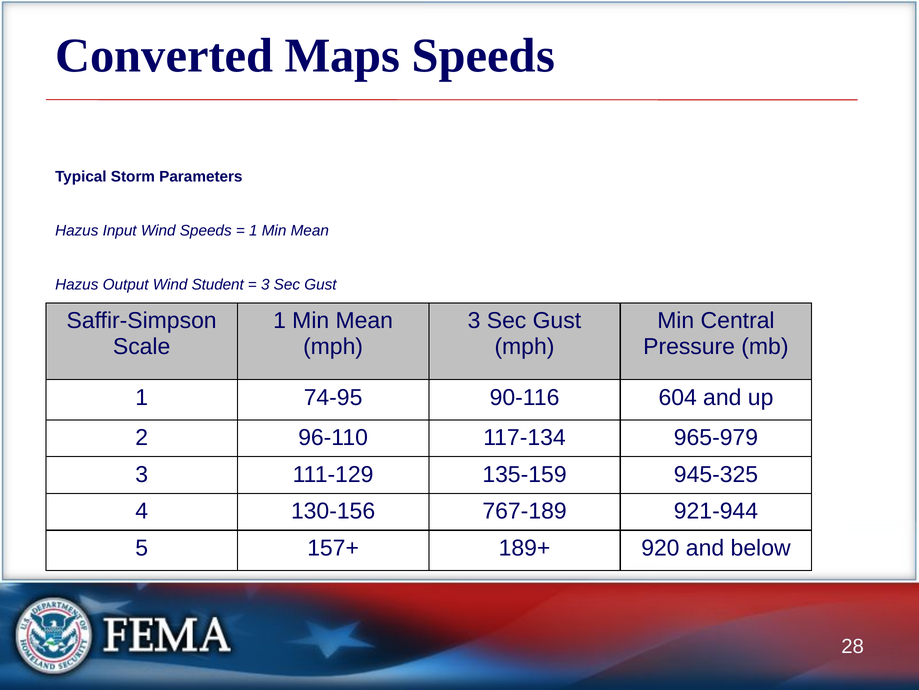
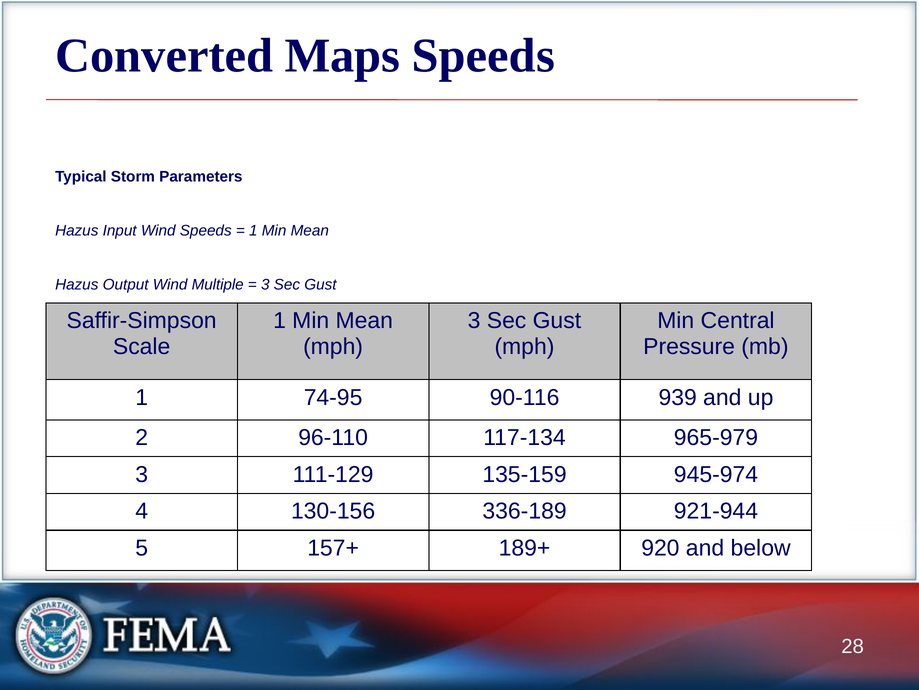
Student: Student -> Multiple (218, 285)
604: 604 -> 939 (678, 397)
945-325: 945-325 -> 945-974 (716, 474)
767-189: 767-189 -> 336-189 (525, 511)
